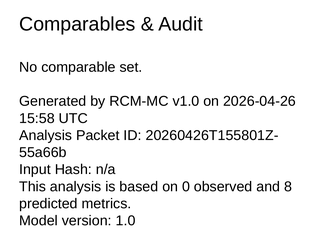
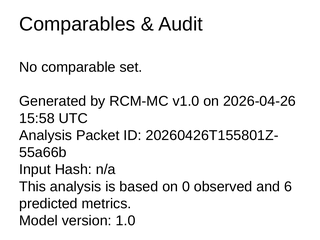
8: 8 -> 6 (288, 187)
